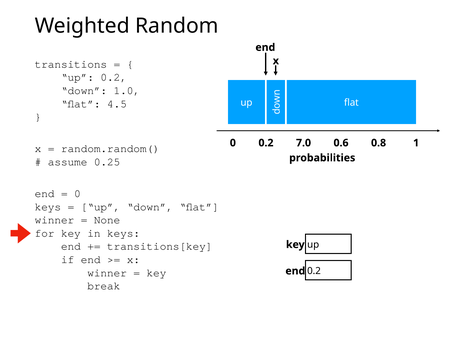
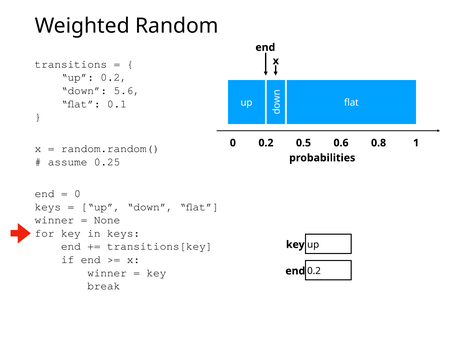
1.0: 1.0 -> 5.6 (127, 90)
4.5: 4.5 -> 0.1 (117, 104)
7.0: 7.0 -> 0.5 (303, 143)
